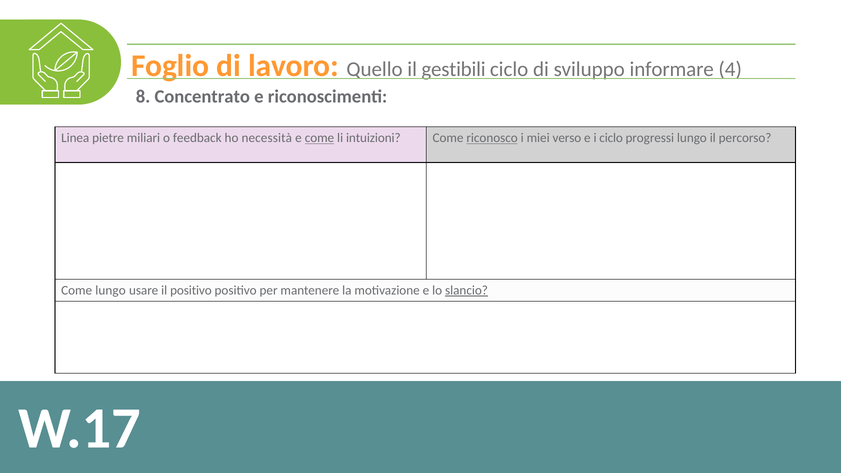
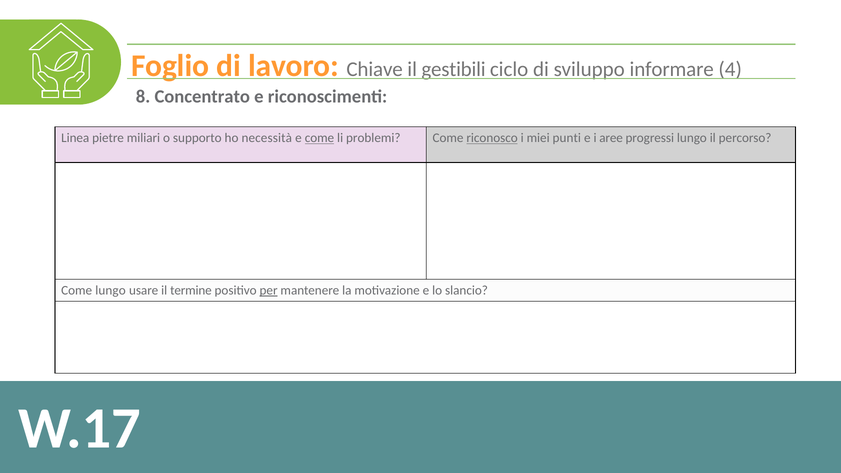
Quello: Quello -> Chiave (375, 70)
feedback: feedback -> supporto (197, 138)
intuizioni: intuizioni -> problemi (373, 138)
verso: verso -> punti (567, 138)
i ciclo: ciclo -> aree (611, 138)
il positivo: positivo -> termine (191, 291)
per underline: none -> present (269, 291)
slancio underline: present -> none (466, 291)
